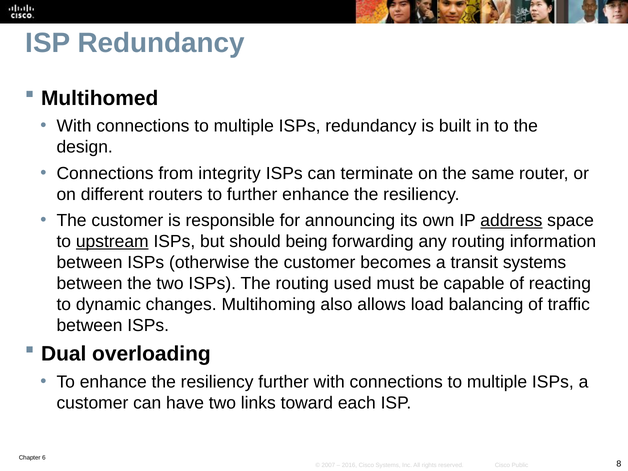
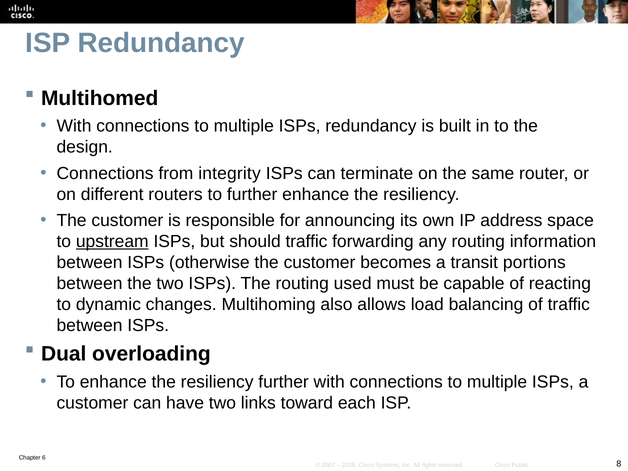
address underline: present -> none (511, 221)
should being: being -> traffic (306, 241)
transit systems: systems -> portions (534, 262)
